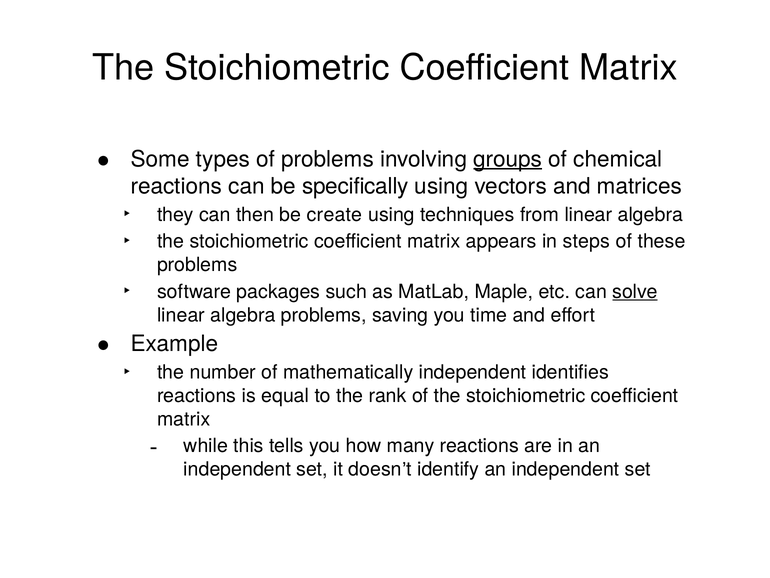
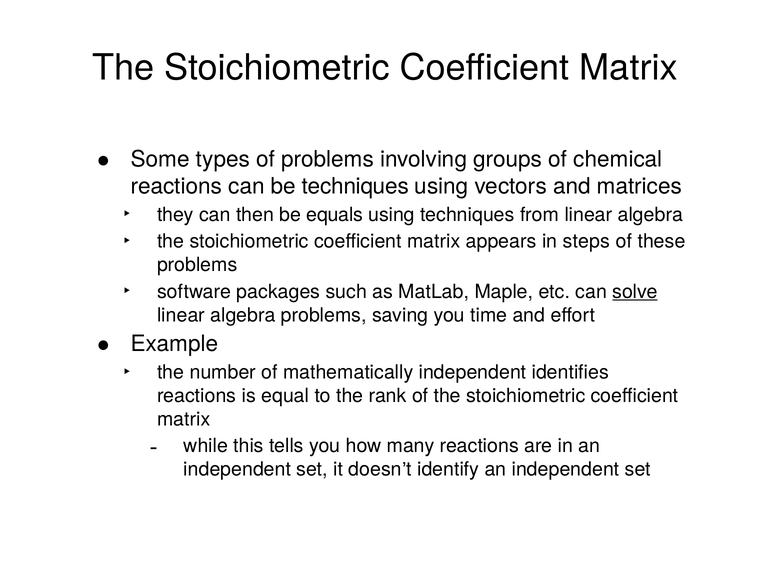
groups underline: present -> none (508, 159)
be specifically: specifically -> techniques (355, 186)
create: create -> equals (335, 214)
